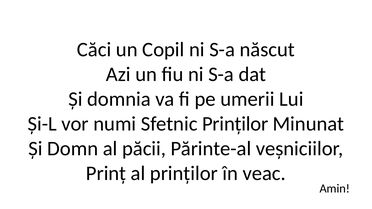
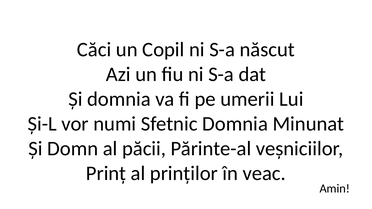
Sfetnic Prinților: Prinților -> Domnia (235, 124)
